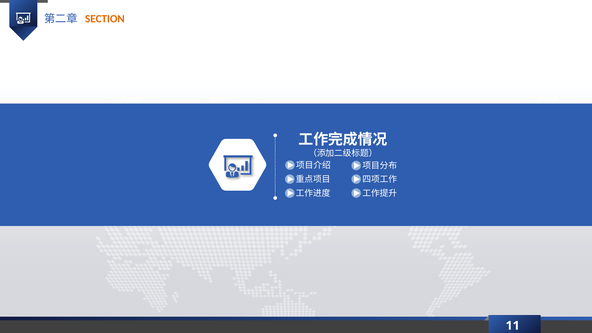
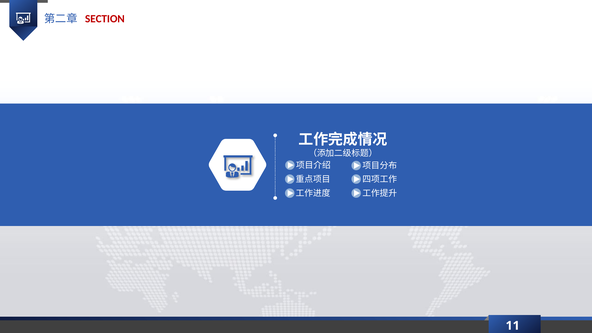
SECTION colour: orange -> red (105, 19)
